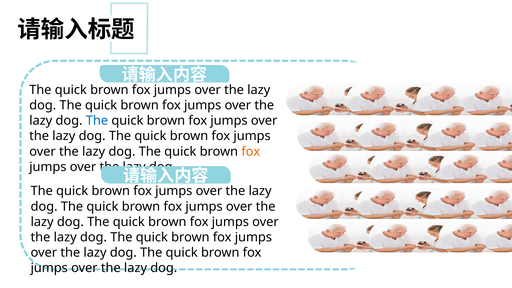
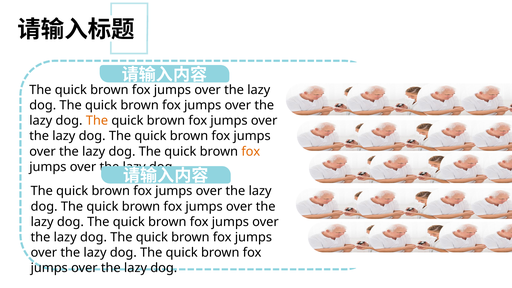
The colour: blue -> orange (97, 121)
